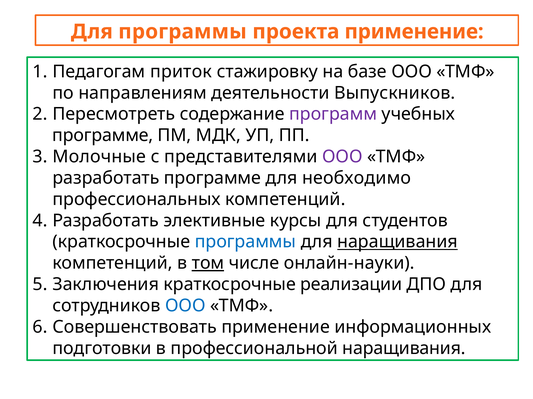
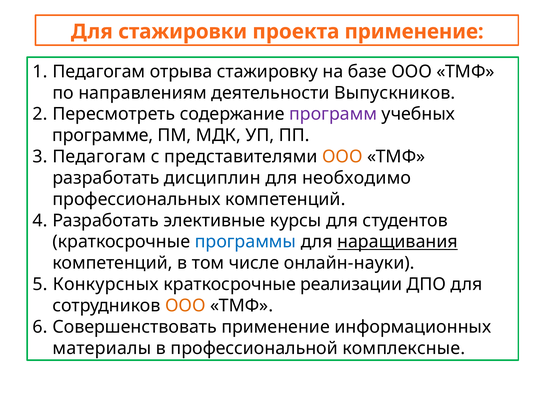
Для программы: программы -> стажировки (183, 32)
приток: приток -> отрыва (181, 72)
Молочные: Молочные -> Педагогам (99, 157)
ООО colour: purple -> orange (342, 157)
разработать программе: программе -> дисциплин (212, 178)
том underline: present -> none (208, 264)
Заключения: Заключения -> Конкурсных (106, 285)
ООО colour: blue -> orange (185, 306)
подготовки: подготовки -> материалы (102, 349)
профессиональной наращивания: наращивания -> комплексные (404, 349)
